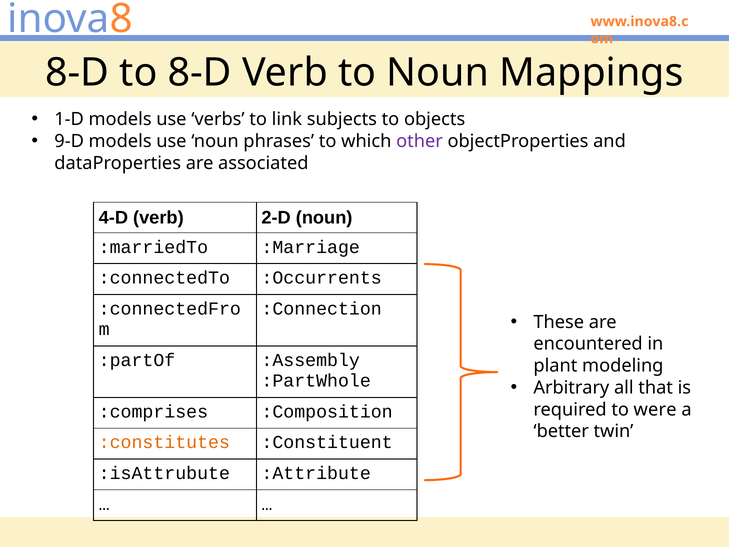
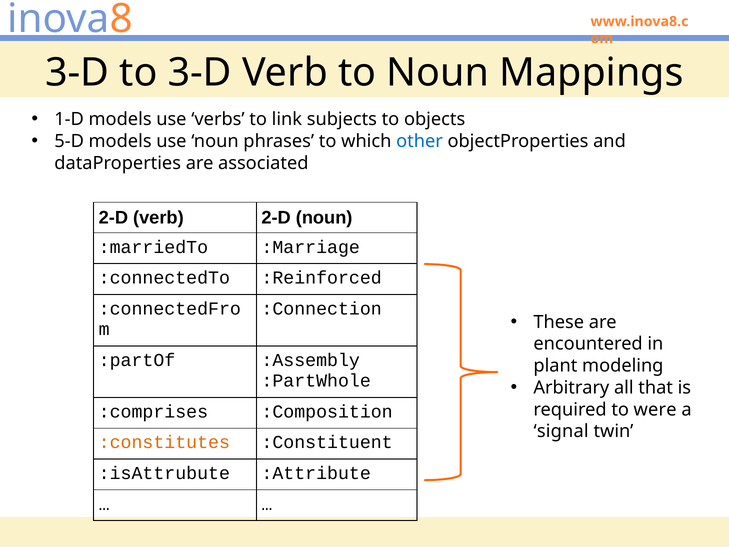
8-D: 8-D -> 3-D (77, 73)
to 8-D: 8-D -> 3-D (200, 73)
9-D: 9-D -> 5-D (69, 141)
other colour: purple -> blue (419, 141)
4-D: 4-D -> 2-D (113, 218)
:Occurrents: :Occurrents -> :Reinforced (322, 278)
better: better -> signal (561, 431)
